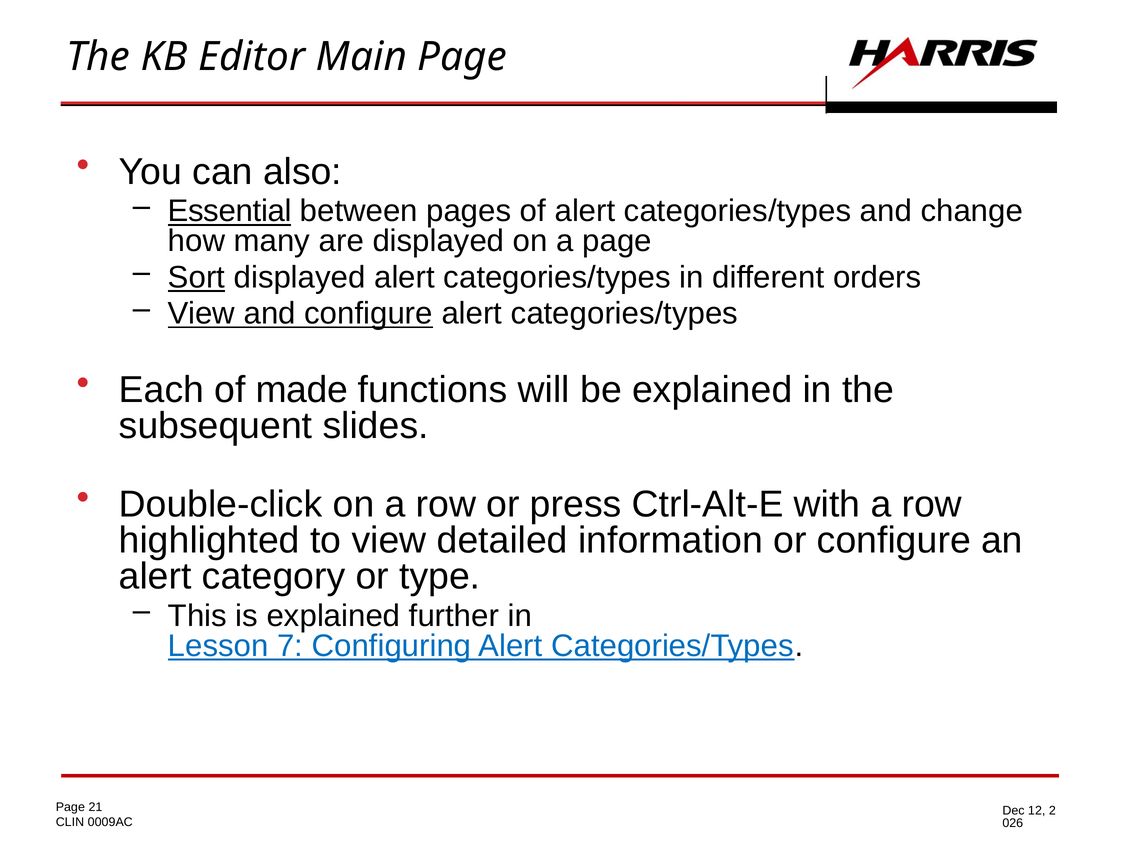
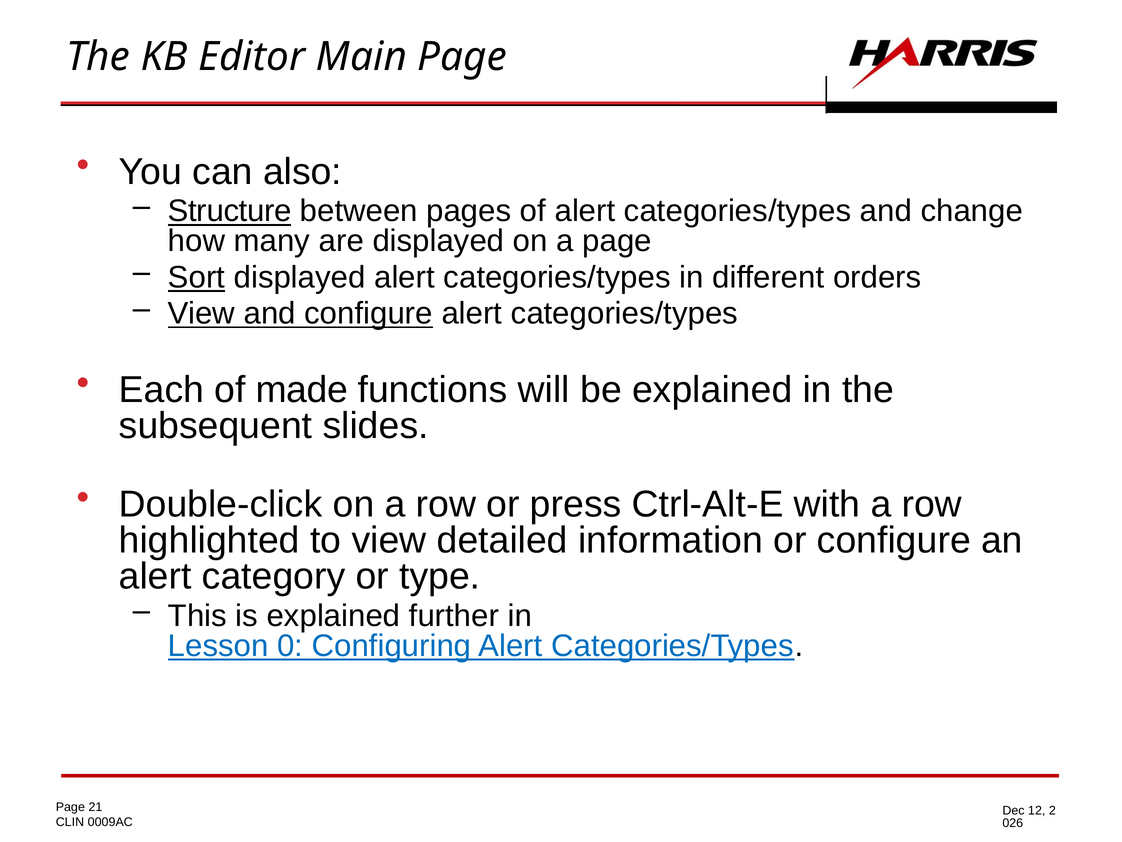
Essential: Essential -> Structure (230, 211)
7: 7 -> 0 (290, 645)
